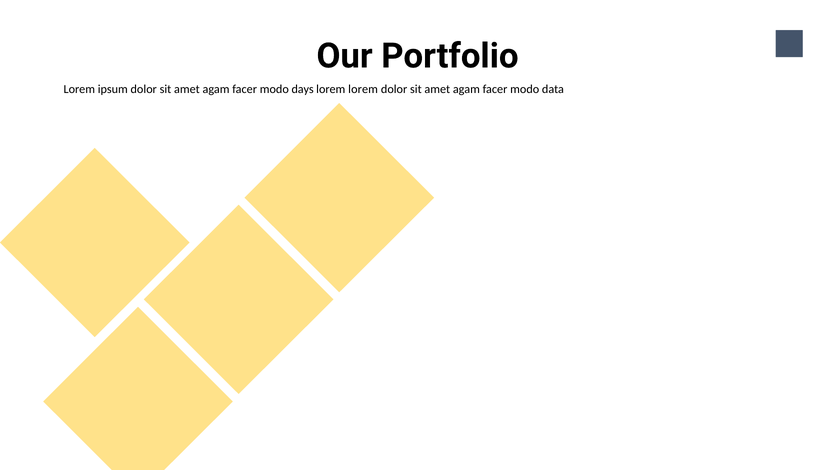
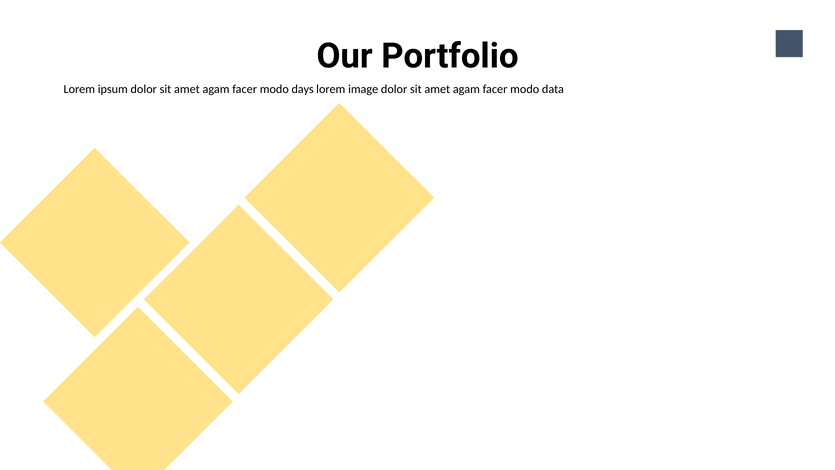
lorem lorem: lorem -> image (363, 89)
